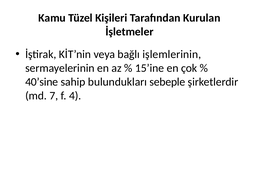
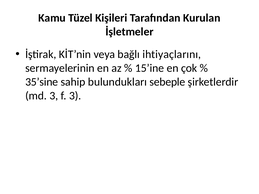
işlemlerinin: işlemlerinin -> ihtiyaçlarını (172, 54)
40’sine: 40’sine -> 35’sine (42, 82)
md 7: 7 -> 3 (54, 96)
f 4: 4 -> 3 (75, 96)
